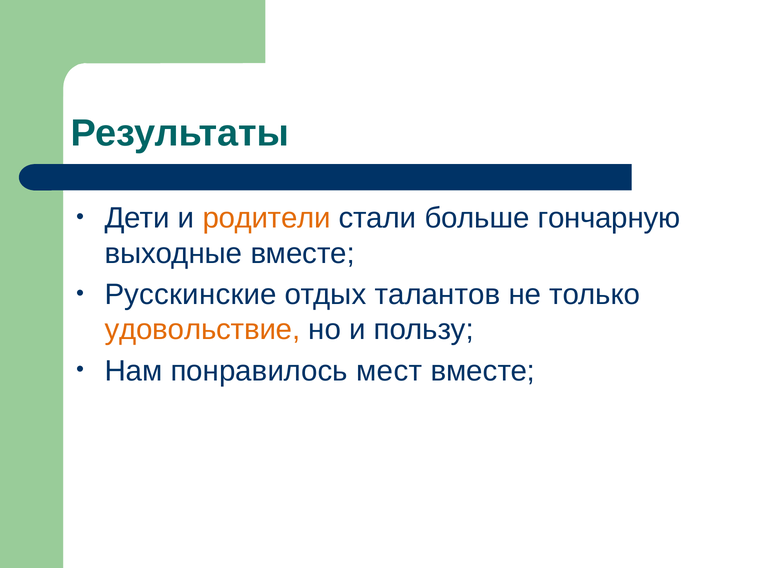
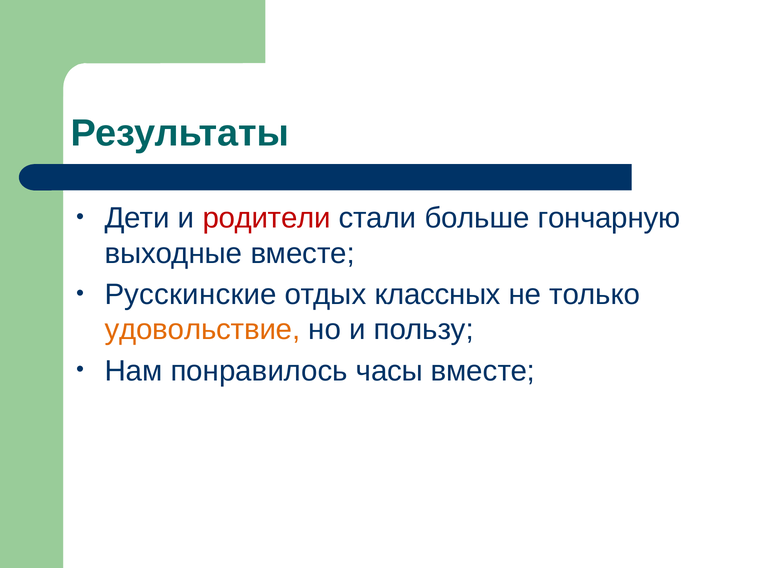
родители colour: orange -> red (267, 218)
талантов: талантов -> классных (438, 295)
мест: мест -> часы (389, 371)
